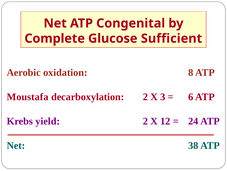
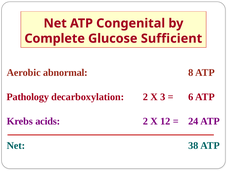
oxidation: oxidation -> abnormal (65, 72)
Moustafa: Moustafa -> Pathology (28, 96)
yield: yield -> acids (48, 121)
